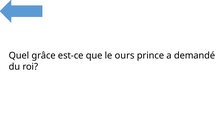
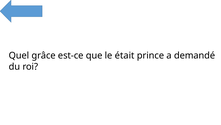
ours: ours -> était (125, 55)
